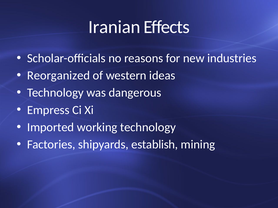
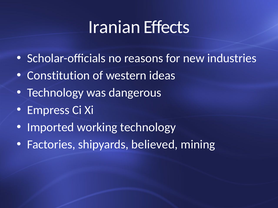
Reorganized: Reorganized -> Constitution (58, 76)
establish: establish -> believed (155, 145)
